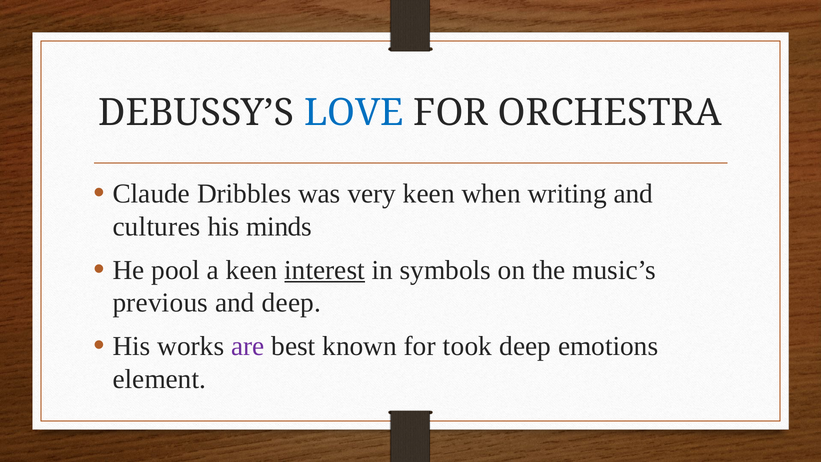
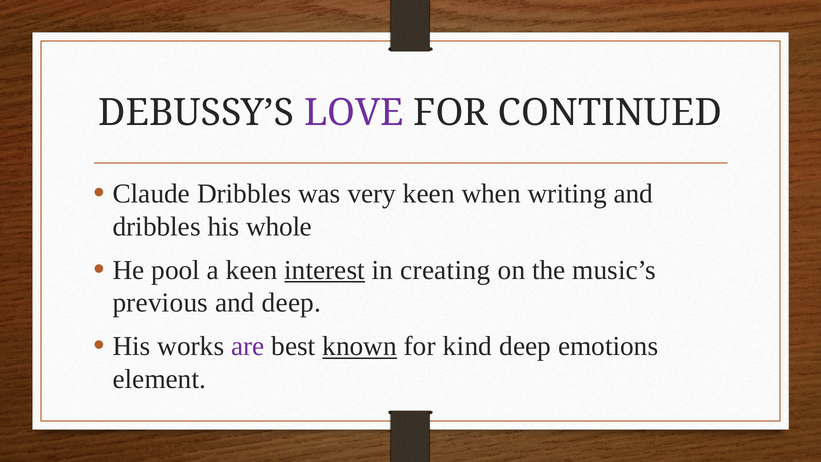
LOVE colour: blue -> purple (354, 113)
ORCHESTRA: ORCHESTRA -> CONTINUED (610, 113)
cultures: cultures -> dribbles (157, 226)
minds: minds -> whole (279, 226)
symbols: symbols -> creating (445, 270)
known underline: none -> present (360, 346)
took: took -> kind (467, 346)
